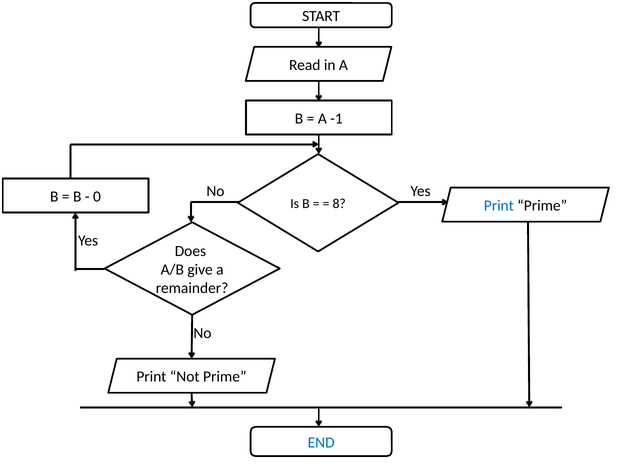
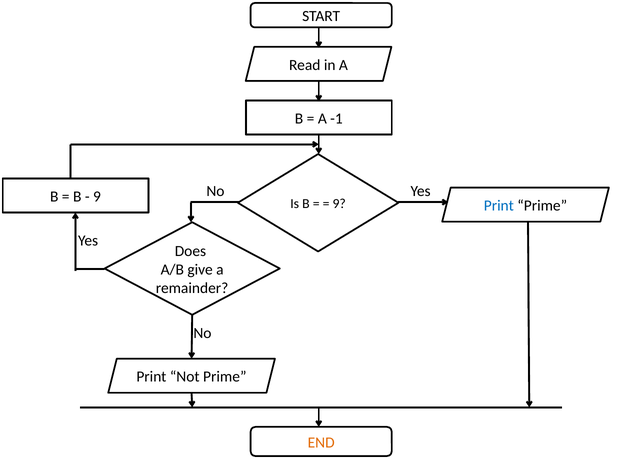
0: 0 -> 9 (97, 196)
8: 8 -> 9 (339, 203)
END colour: blue -> orange (321, 442)
